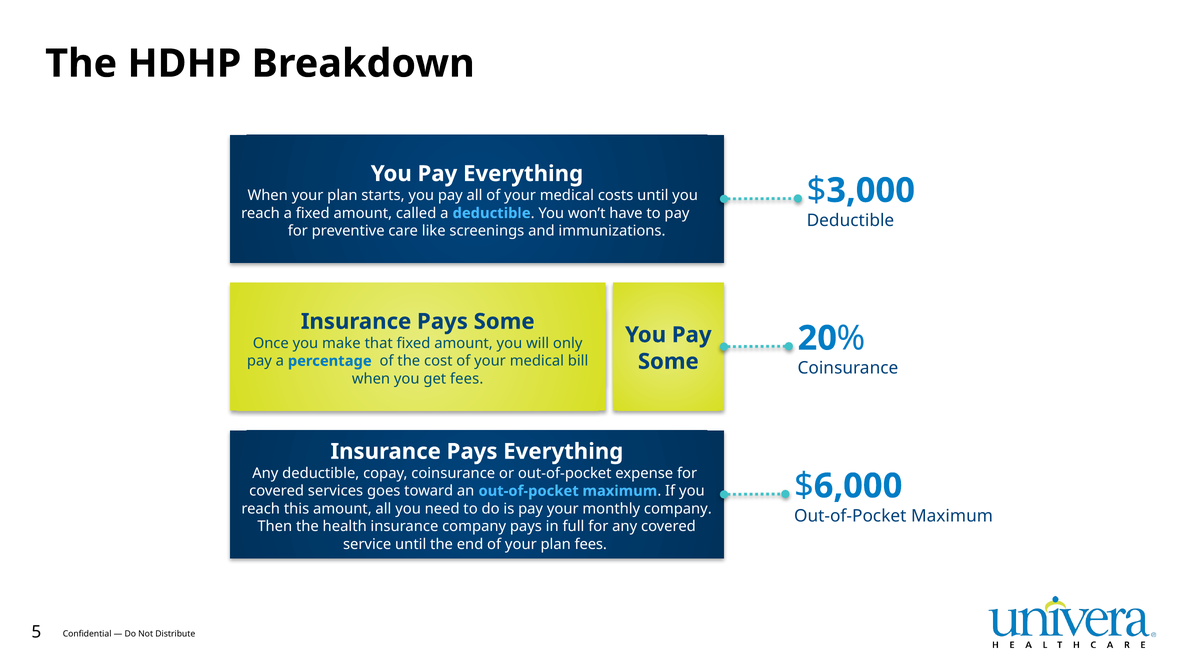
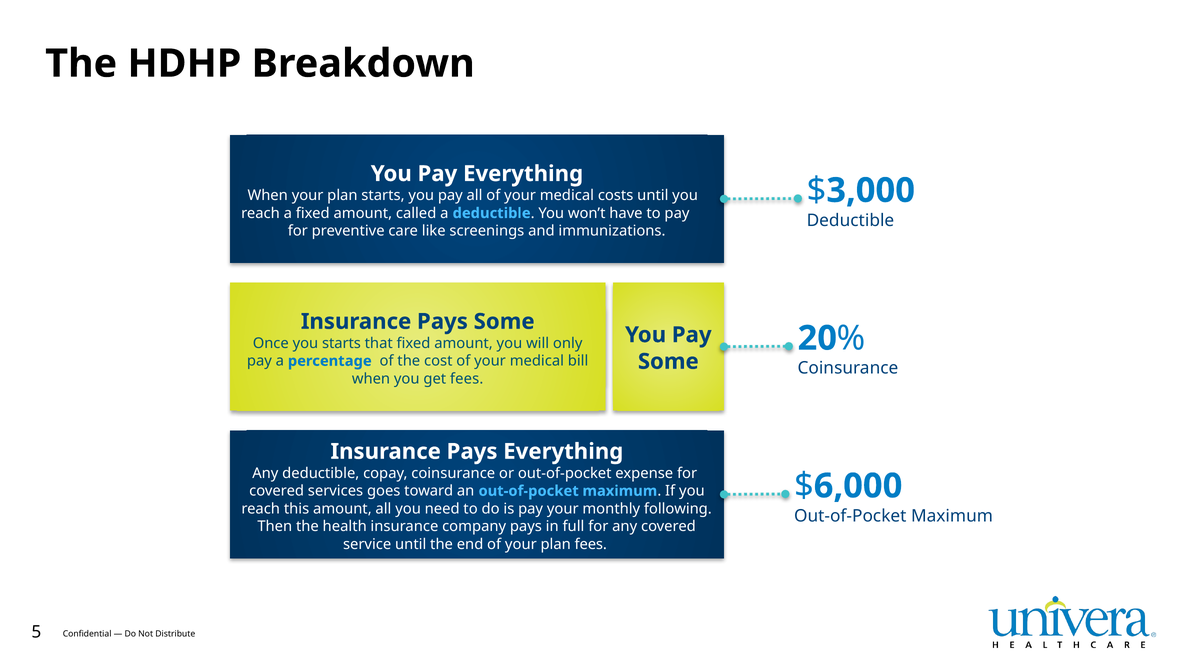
you make: make -> starts (341, 343)
company: company -> following (678, 509)
